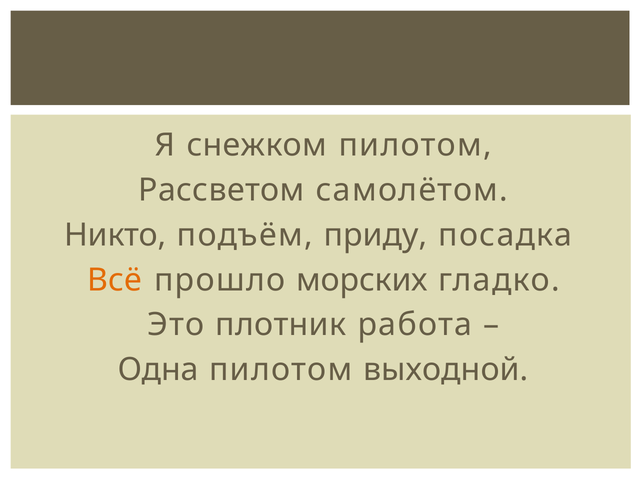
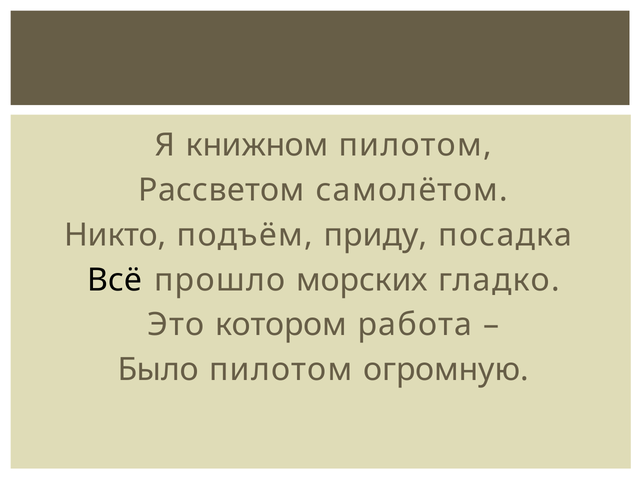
снежком: снежком -> книжном (257, 145)
Всё colour: orange -> black (115, 280)
плотник: плотник -> котором (281, 325)
Одна: Одна -> Было (158, 370)
выходной: выходной -> огромную (446, 370)
